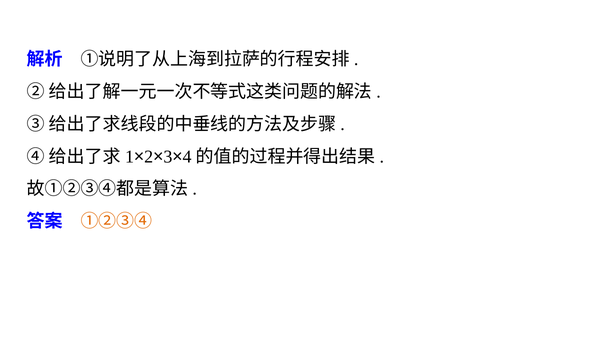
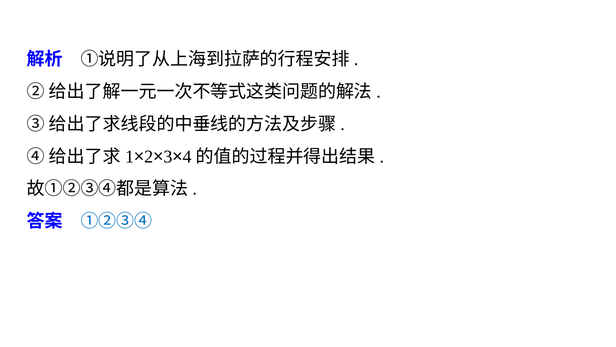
①②③④ colour: orange -> blue (116, 221)
